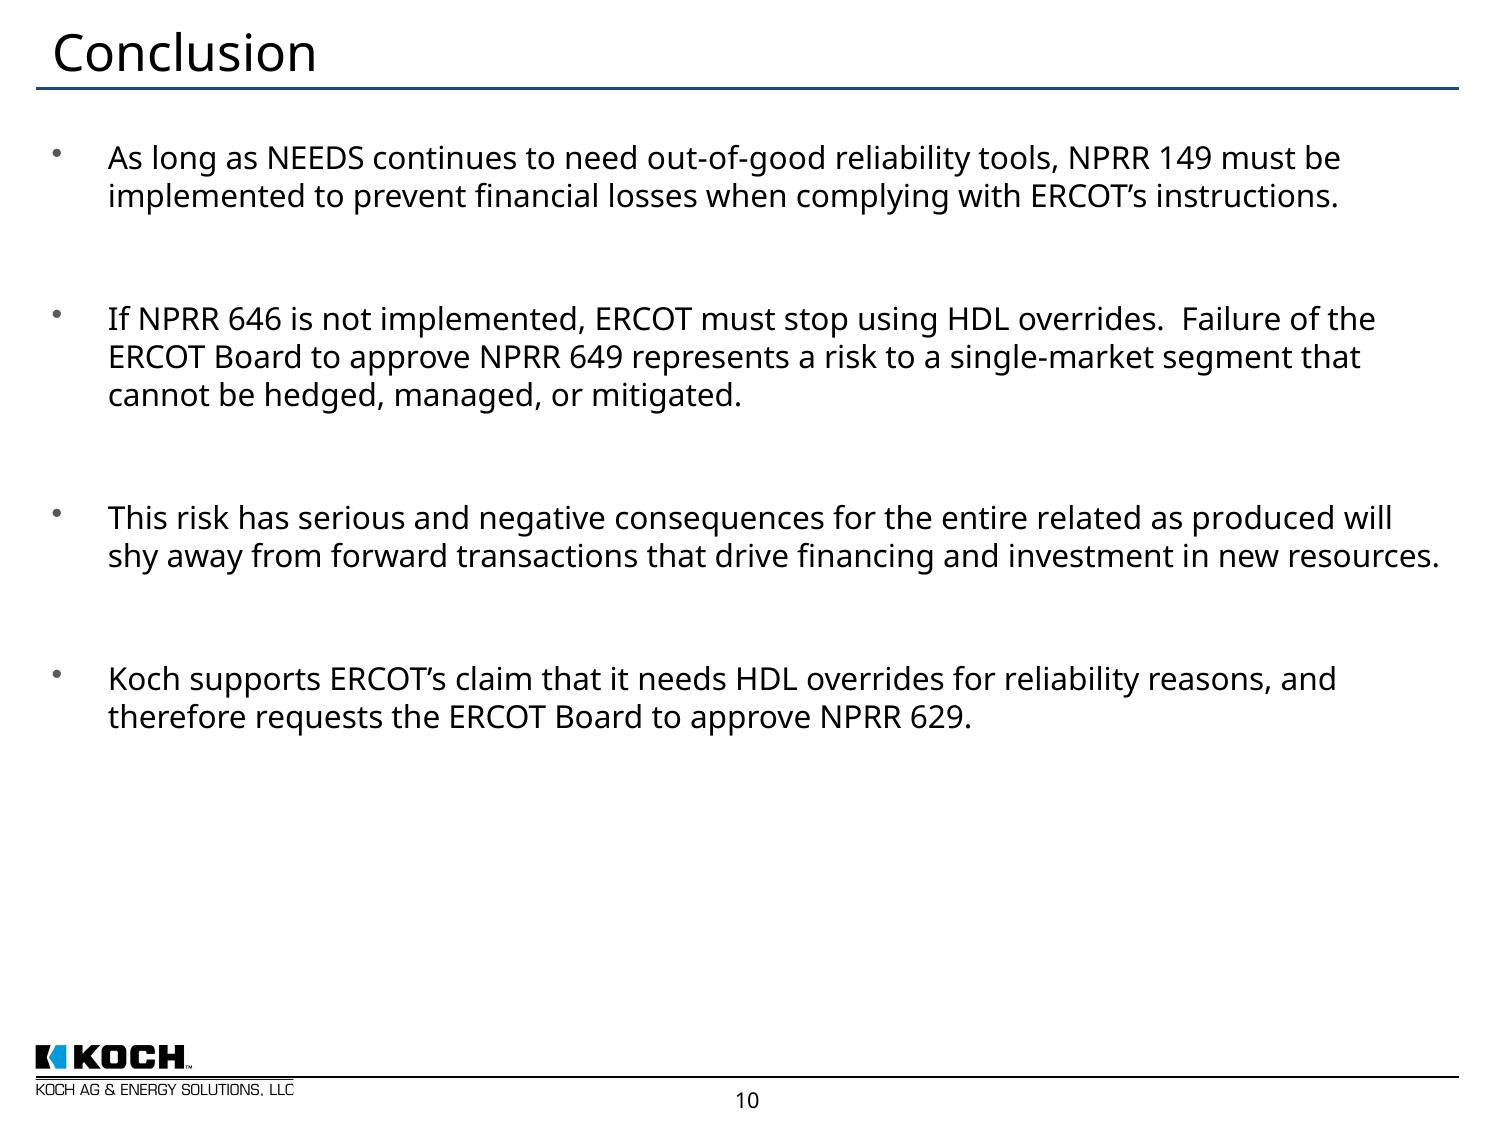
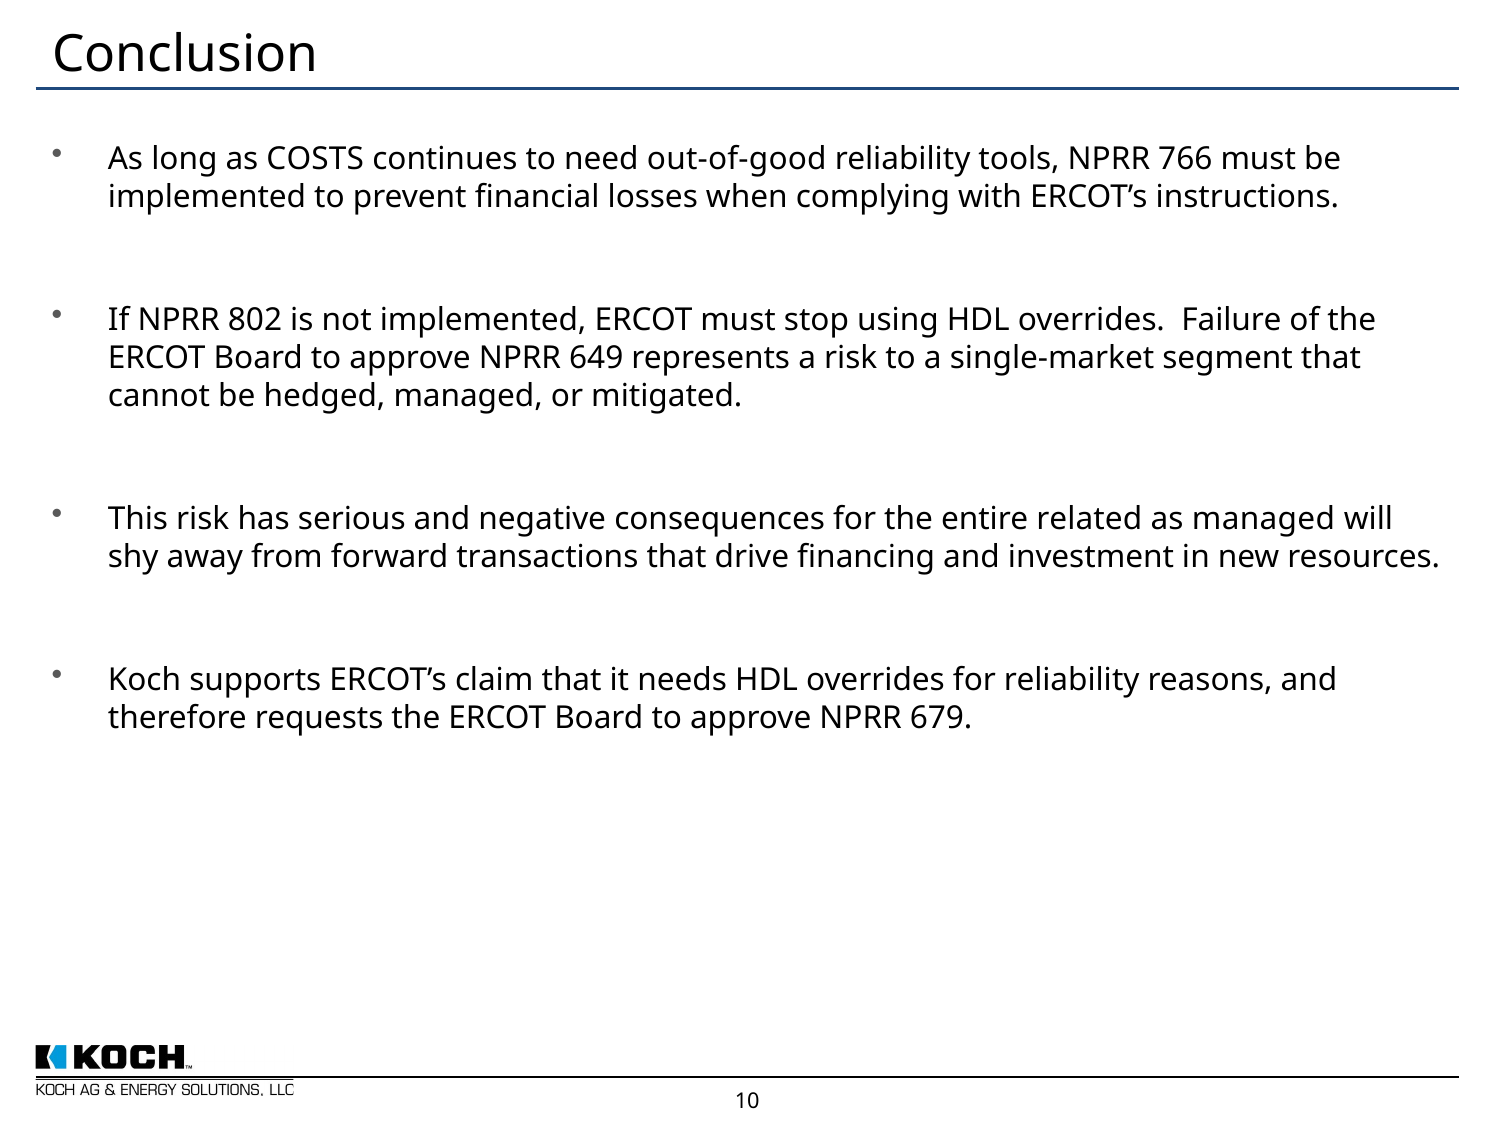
as NEEDS: NEEDS -> COSTS (315, 159)
149: 149 -> 766 (1185, 159)
646: 646 -> 802 (255, 320)
as produced: produced -> managed (1263, 519)
629: 629 -> 679 (941, 719)
